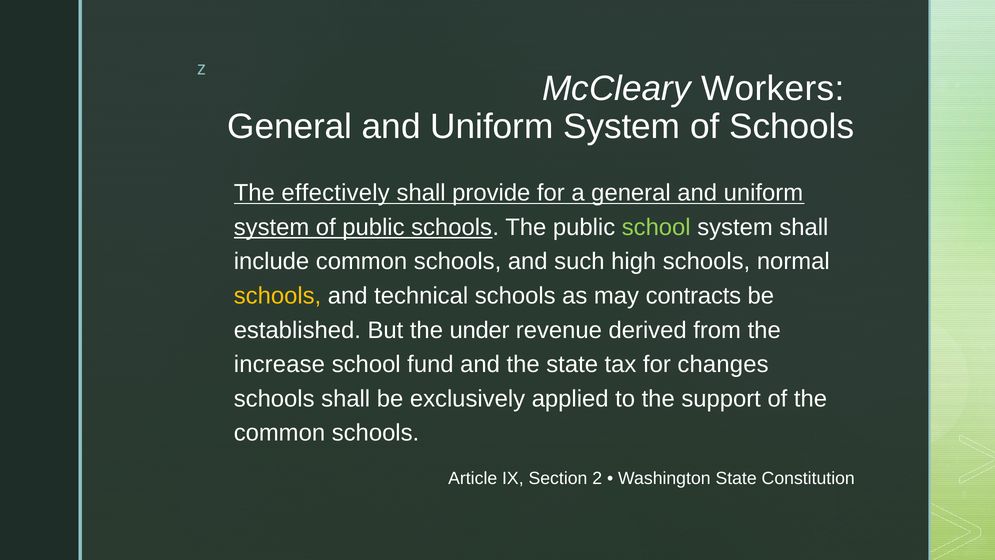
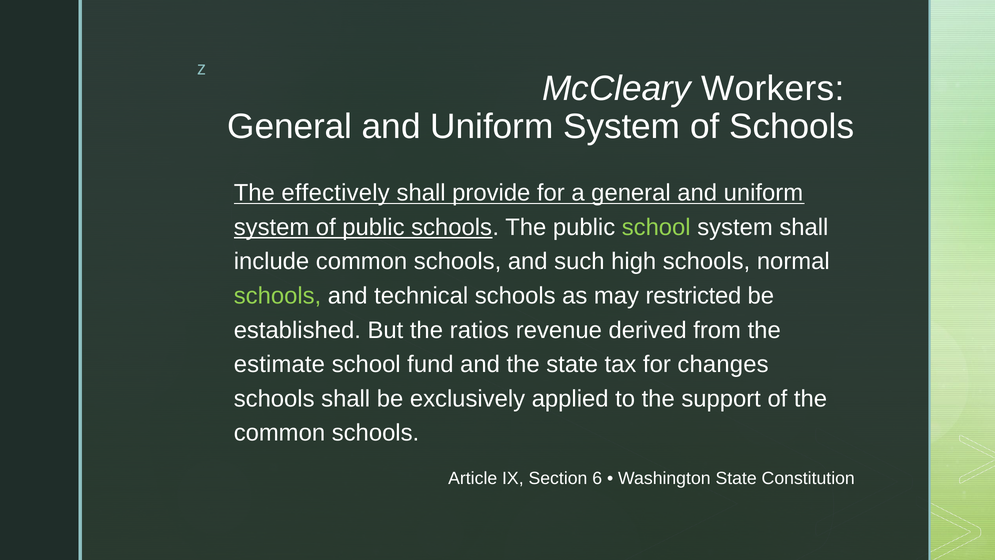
schools colour: yellow -> light green (278, 296)
contracts: contracts -> restricted (693, 296)
under: under -> ratios (479, 330)
increase: increase -> estimate (279, 364)
2: 2 -> 6 (597, 478)
